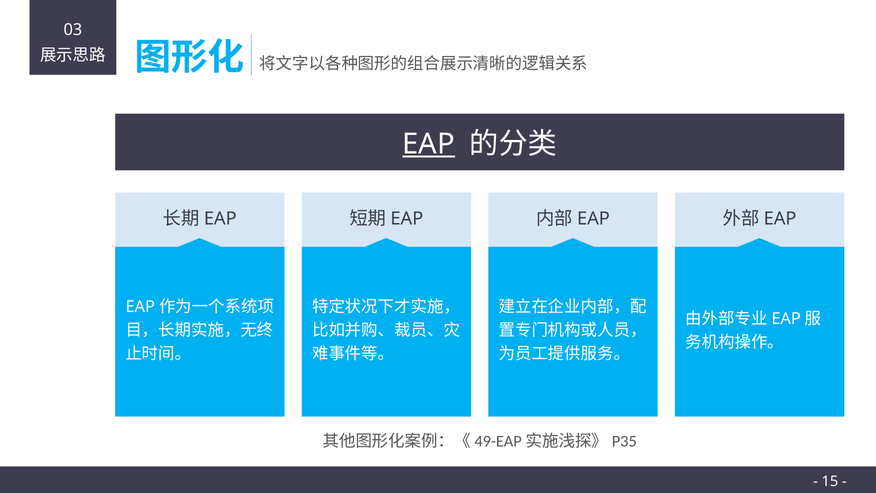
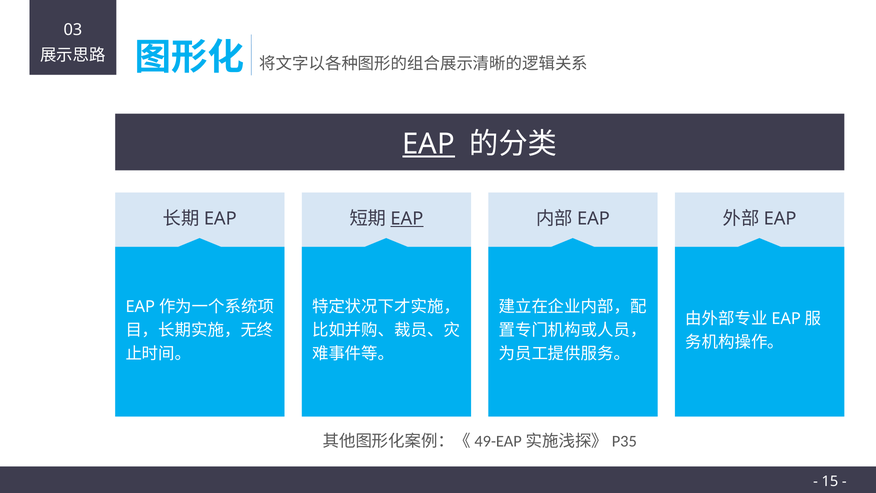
EAP underline: none -> present (407, 218)
